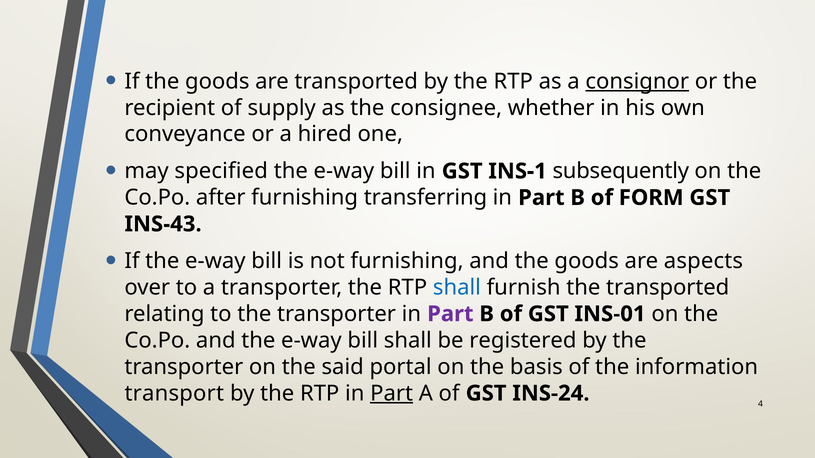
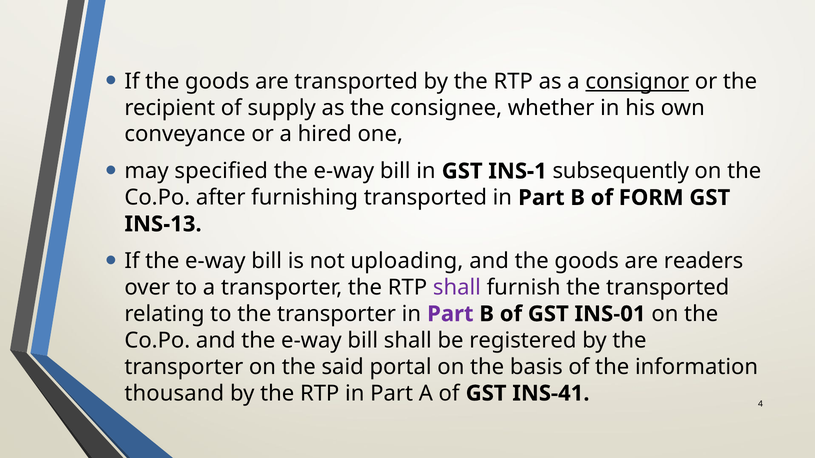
furnishing transferring: transferring -> transported (425, 198)
INS-43: INS-43 -> INS-13 (163, 224)
not furnishing: furnishing -> uploading (407, 261)
aspects: aspects -> readers (704, 261)
shall colour: blue -> purple (457, 288)
transport: transport -> thousand (174, 394)
Part underline: present -> none (392, 394)
INS-24: INS-24 -> INS-41 (551, 394)
